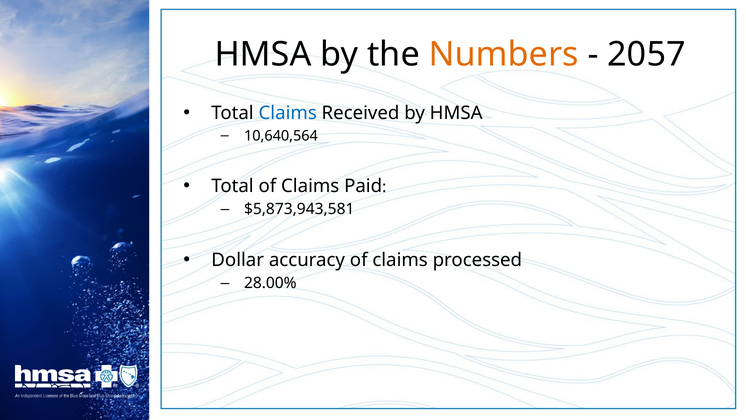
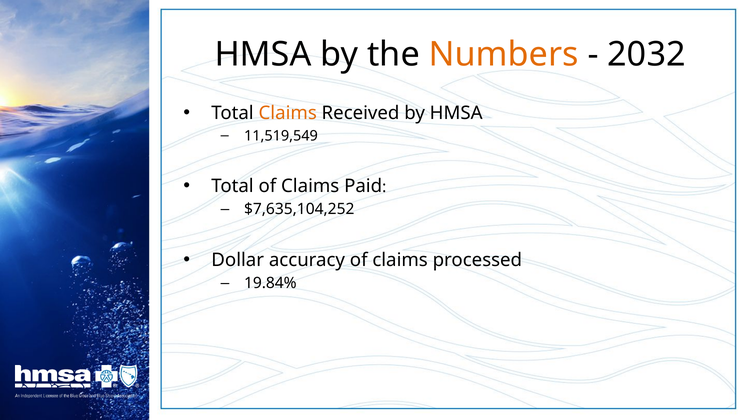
2057: 2057 -> 2032 (647, 54)
Claims colour: blue -> orange (288, 113)
10,640,564: 10,640,564 -> 11,519,549 (281, 136)
$5,873,943,581: $5,873,943,581 -> $7,635,104,252 (299, 209)
28.00%: 28.00% -> 19.84% (270, 283)
